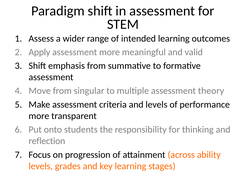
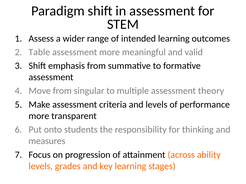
Apply: Apply -> Table (39, 52)
reflection: reflection -> measures (47, 141)
